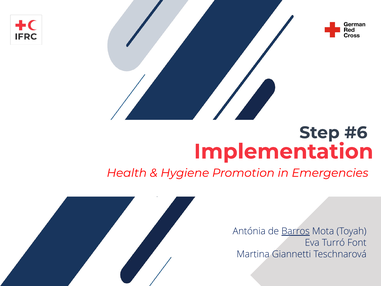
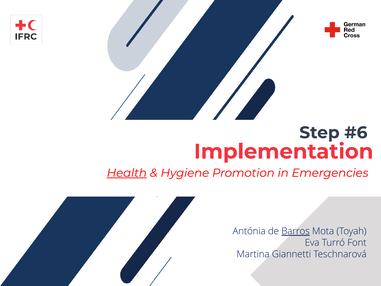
Health underline: none -> present (127, 173)
